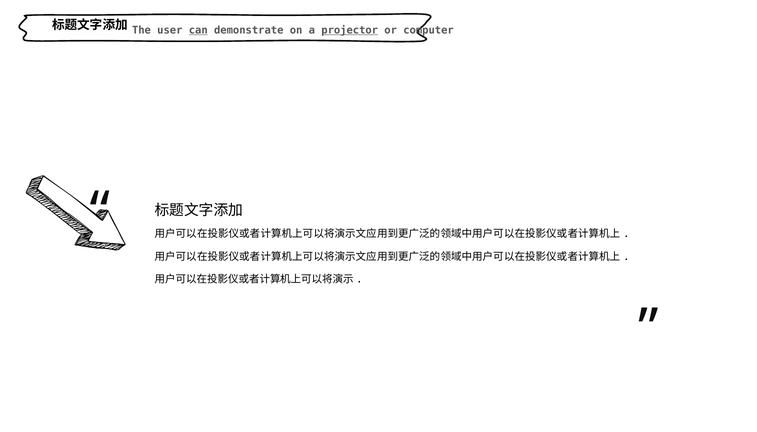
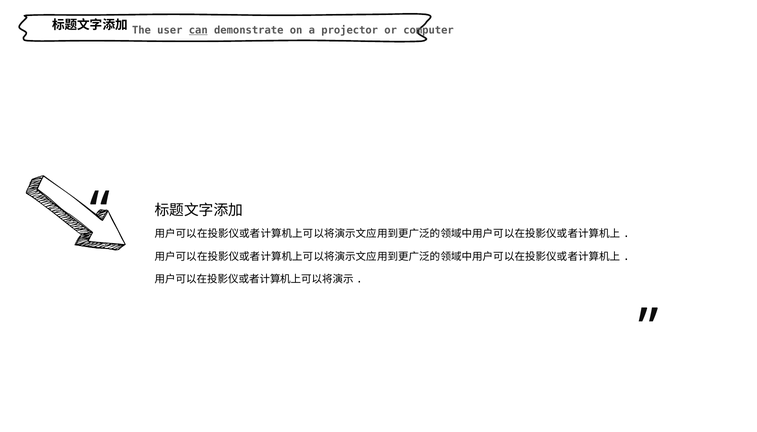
projector underline: present -> none (350, 30)
